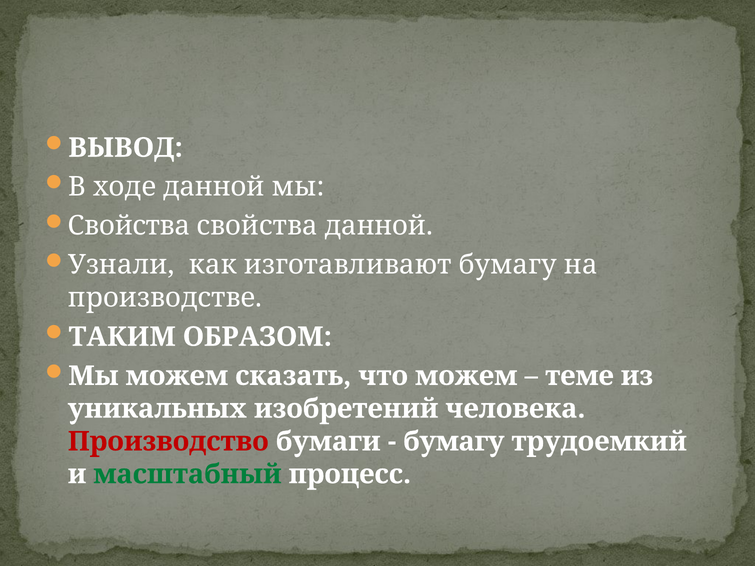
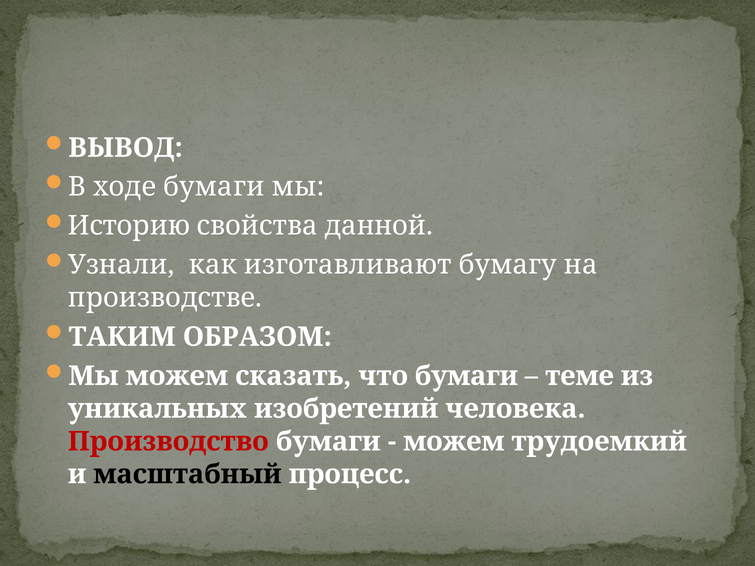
ходе данной: данной -> бумаги (214, 187)
Свойства: Свойства -> Историю (129, 226)
что можем: можем -> бумаги (466, 376)
бумагу: бумагу -> можем (454, 442)
масштабный colour: green -> black (187, 474)
